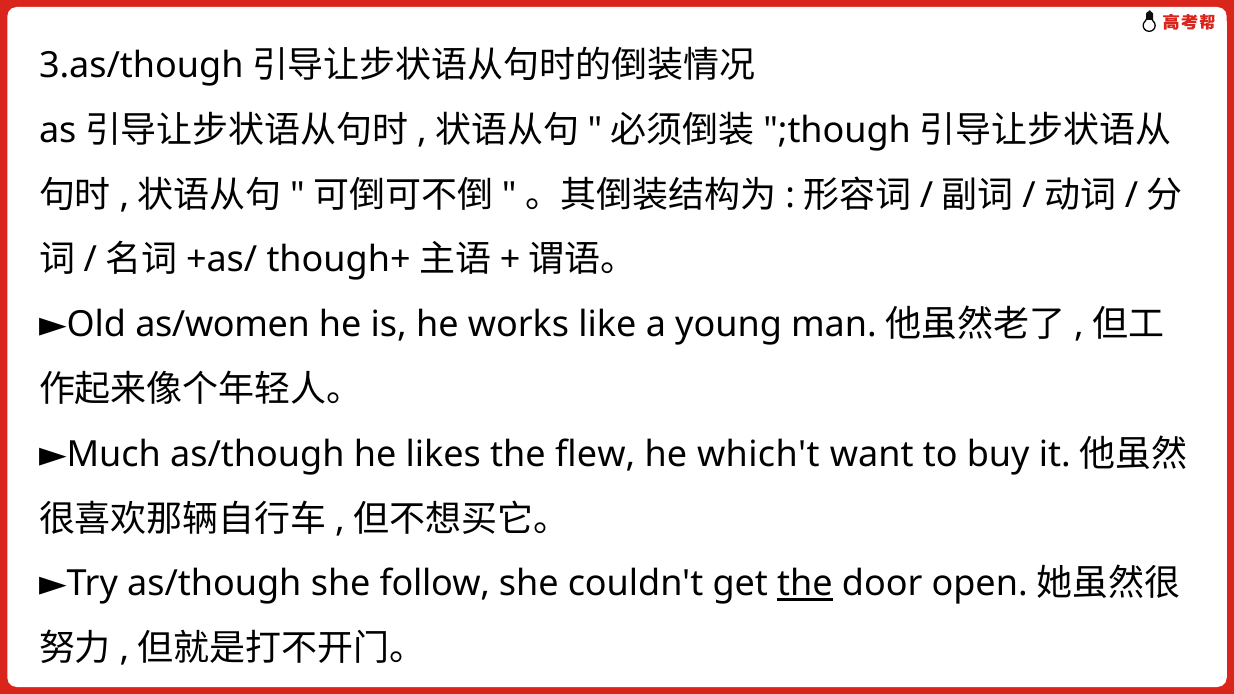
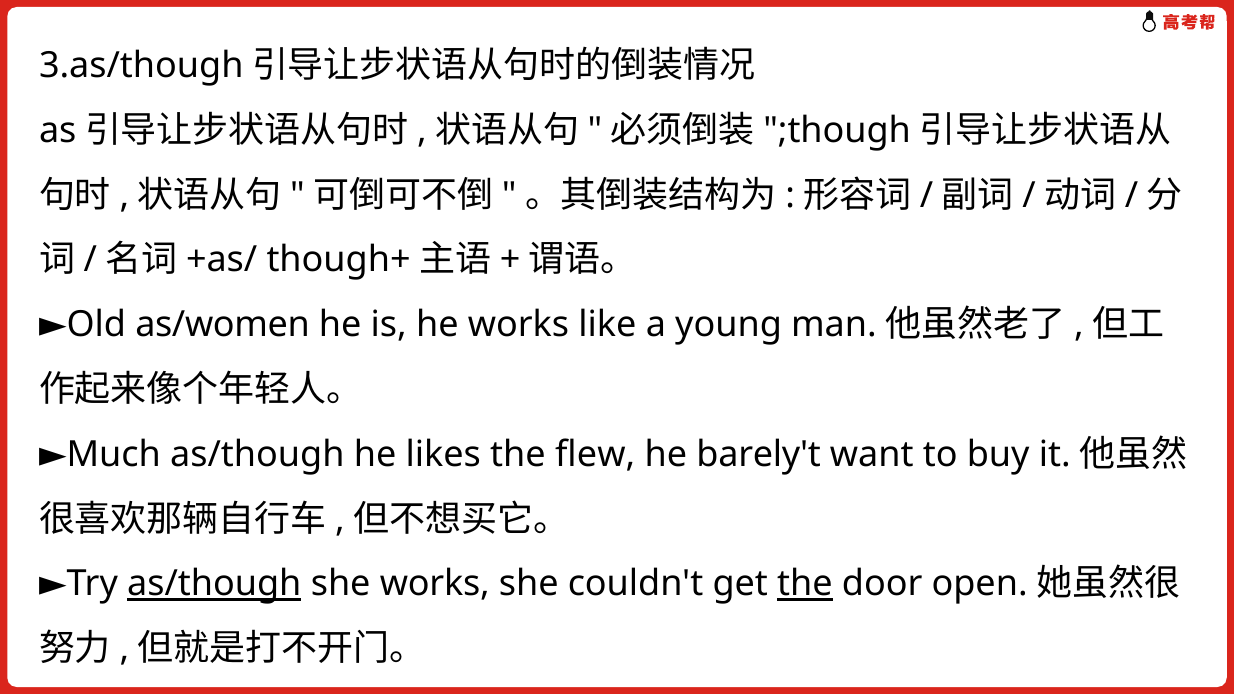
which't: which't -> barely't (759, 455)
as/though underline: none -> present (214, 584)
she follow: follow -> works (435, 584)
